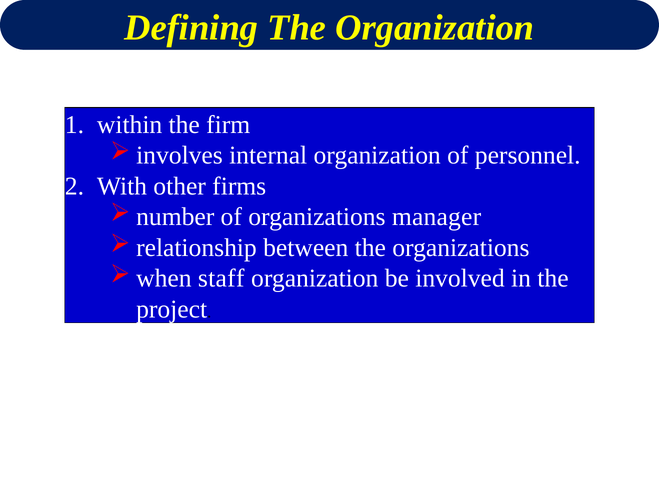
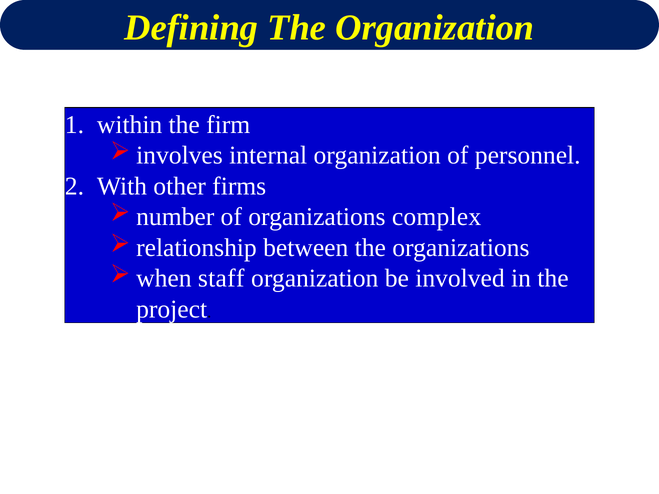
manager: manager -> complex (437, 217)
